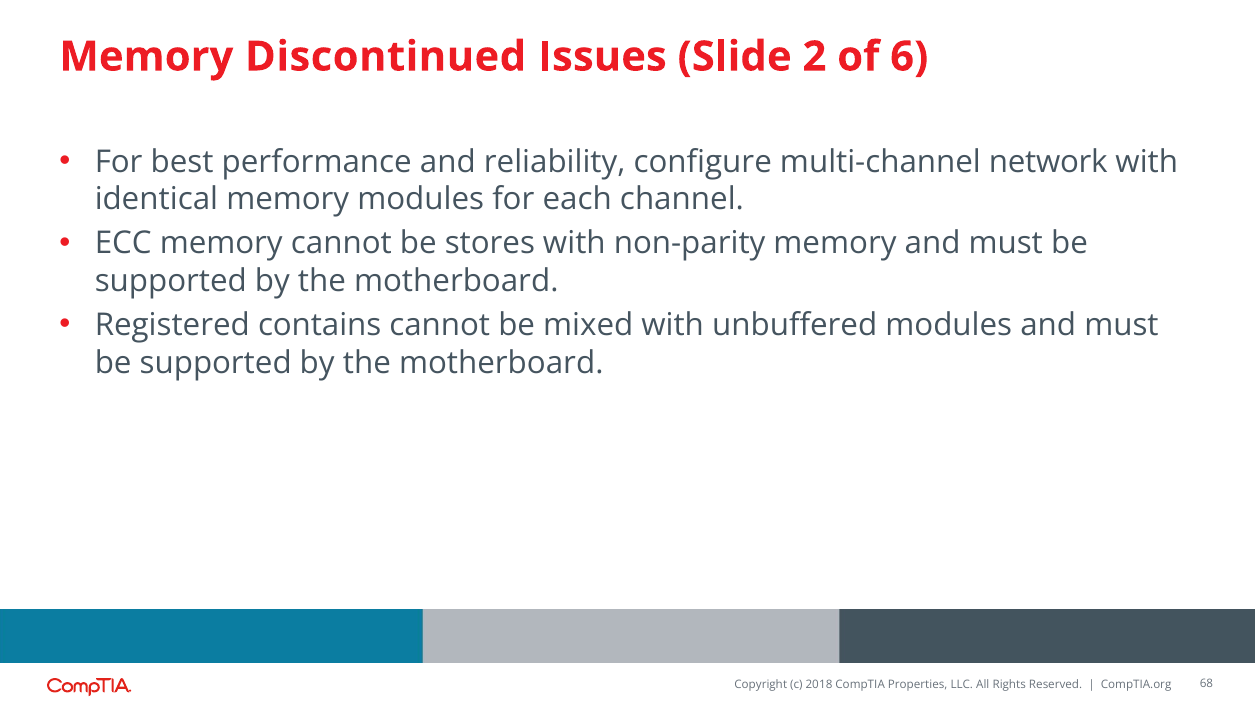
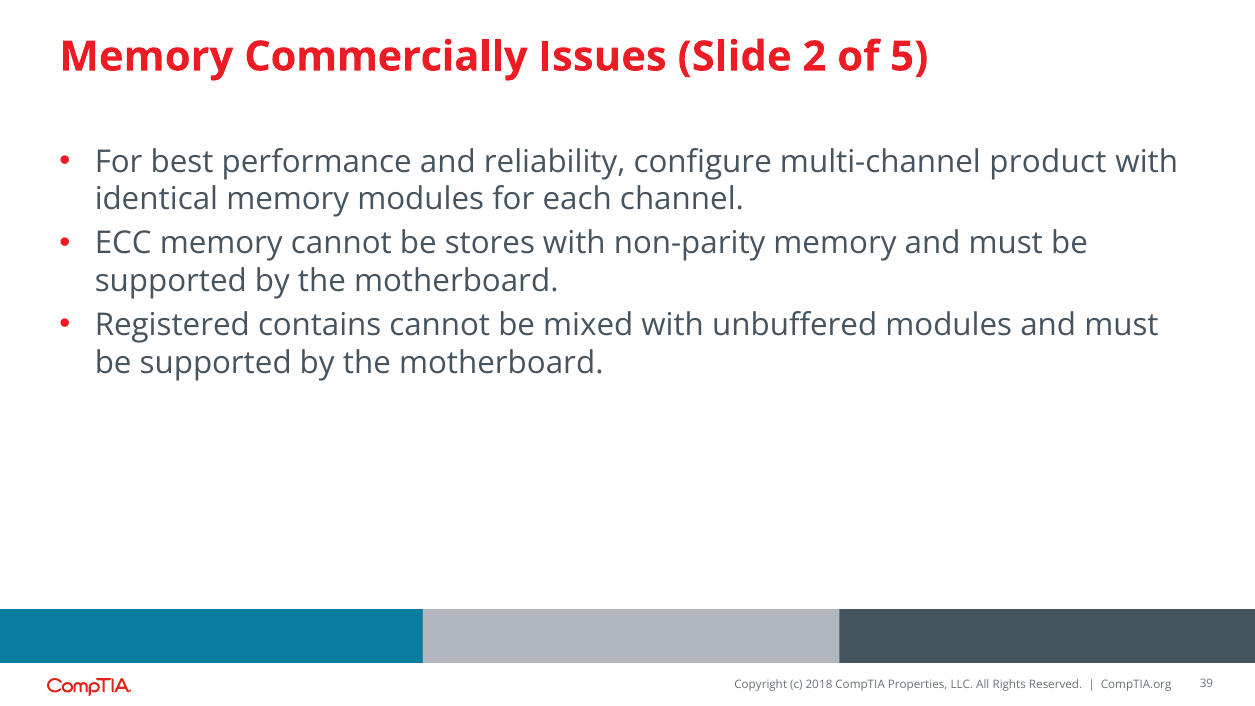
Discontinued: Discontinued -> Commercially (386, 57)
6: 6 -> 5 (909, 57)
network: network -> product (1048, 162)
68: 68 -> 39 (1206, 684)
